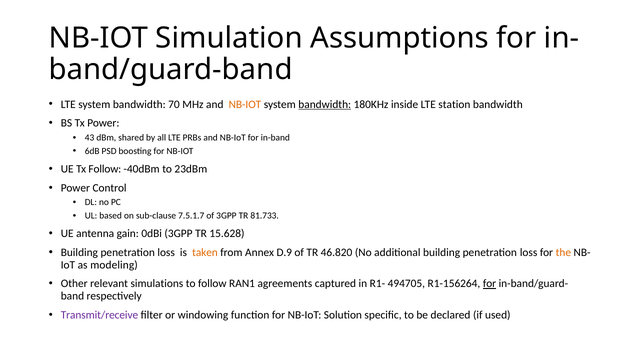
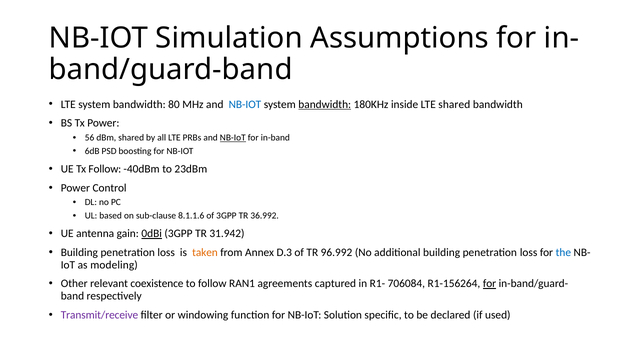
70: 70 -> 80 (174, 104)
NB-IOT colour: orange -> blue (245, 104)
LTE station: station -> shared (454, 104)
43: 43 -> 56 (90, 138)
NB-IoT underline: none -> present (233, 138)
7.5.1.7: 7.5.1.7 -> 8.1.1.6 (191, 216)
81.733: 81.733 -> 36.992 (265, 216)
0dBi underline: none -> present (152, 234)
15.628: 15.628 -> 31.942 (227, 234)
D.9: D.9 -> D.3 (284, 253)
46.820: 46.820 -> 96.992 (337, 253)
the colour: orange -> blue (563, 253)
simulations: simulations -> coexistence (157, 284)
494705: 494705 -> 706084 (406, 284)
